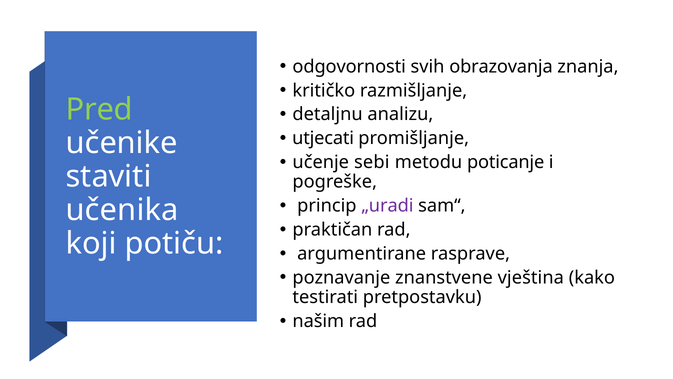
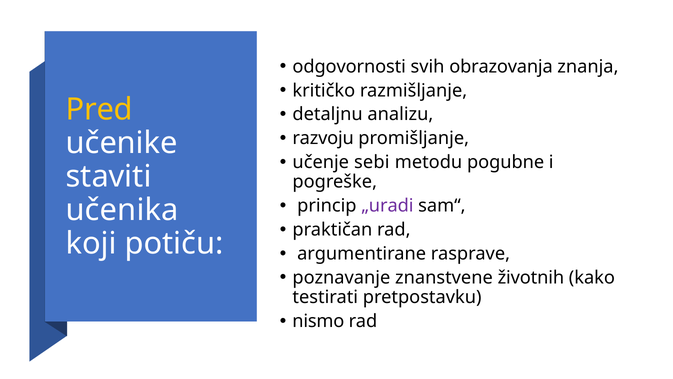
Pred colour: light green -> yellow (99, 110)
utjecati: utjecati -> razvoju (323, 138)
poticanje: poticanje -> pogubne (506, 162)
vještina: vještina -> životnih (531, 277)
našim: našim -> nismo (318, 321)
